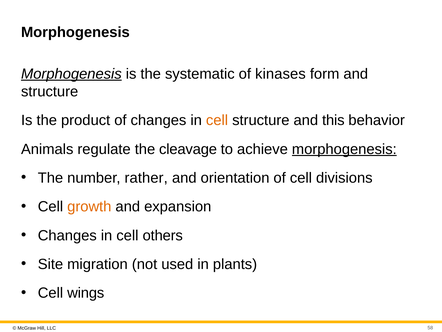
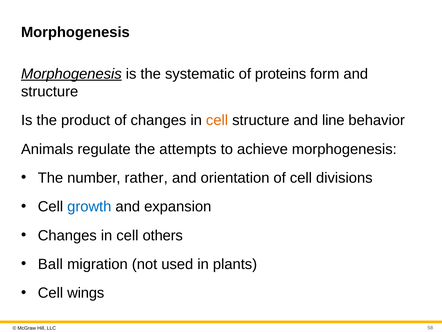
kinases: kinases -> proteins (281, 74)
this: this -> line (333, 120)
cleavage: cleavage -> attempts (188, 149)
morphogenesis underline: present -> none (344, 149)
growth colour: orange -> blue (89, 206)
Site: Site -> Ball (50, 264)
